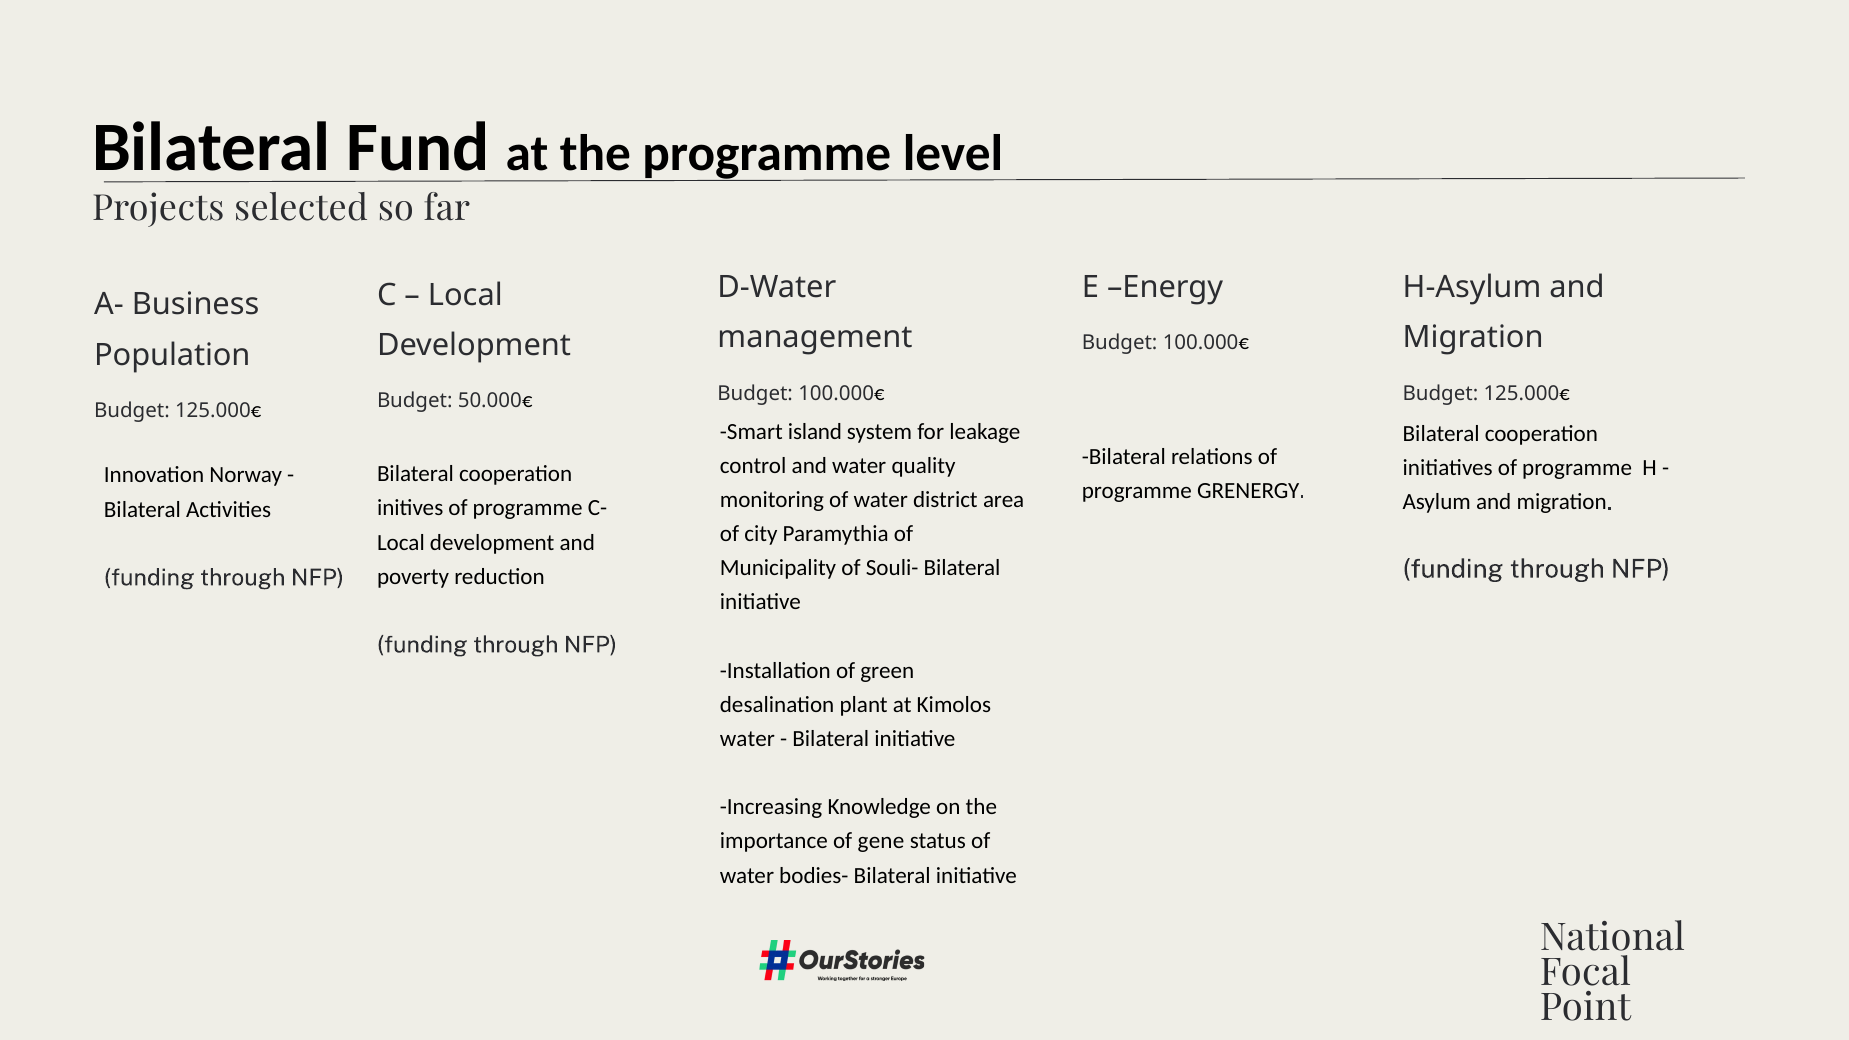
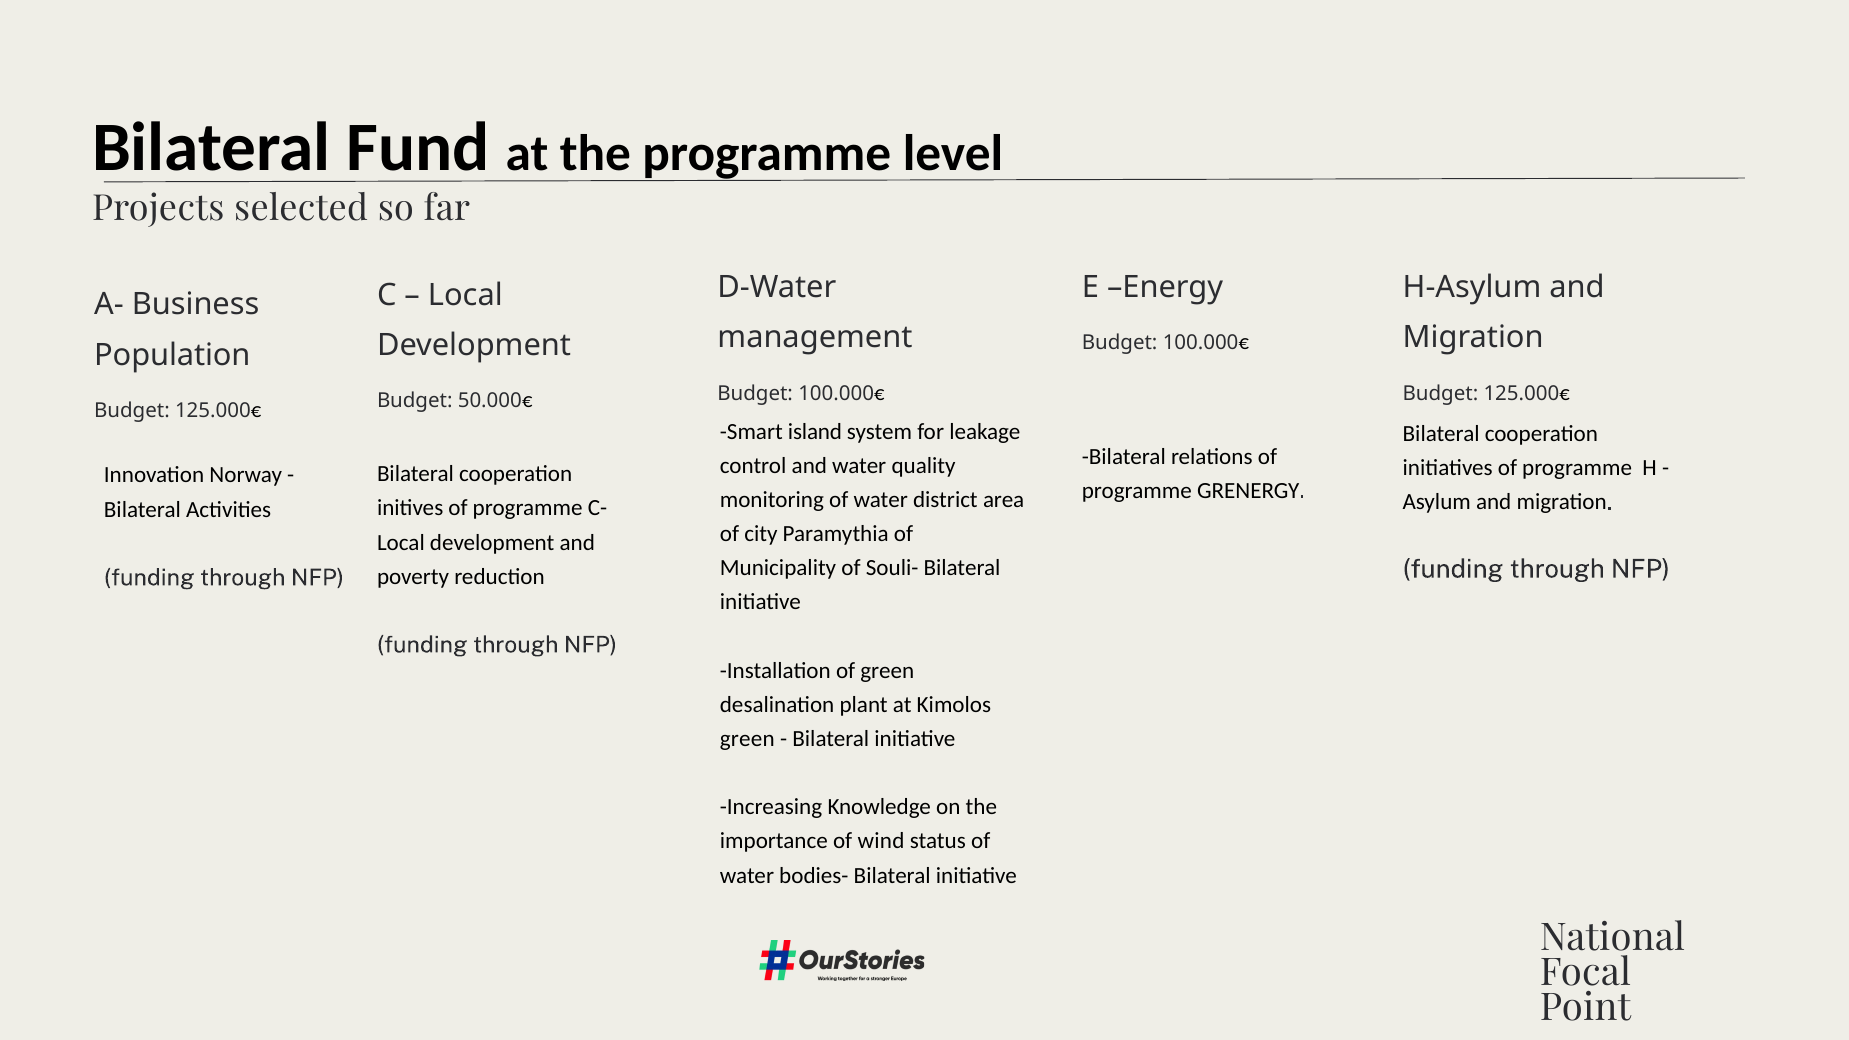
water: water -> green (747, 739)
gene: gene -> wind (881, 841)
